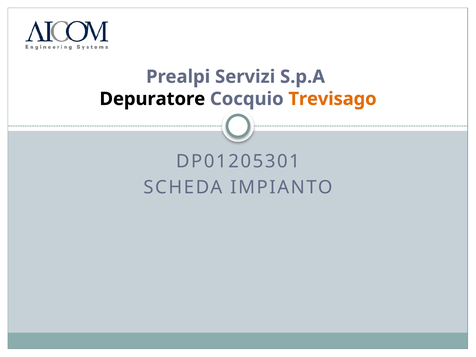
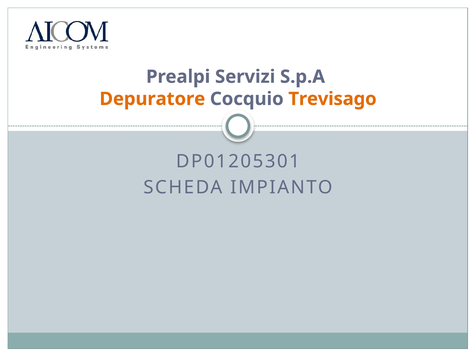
Depuratore colour: black -> orange (152, 99)
